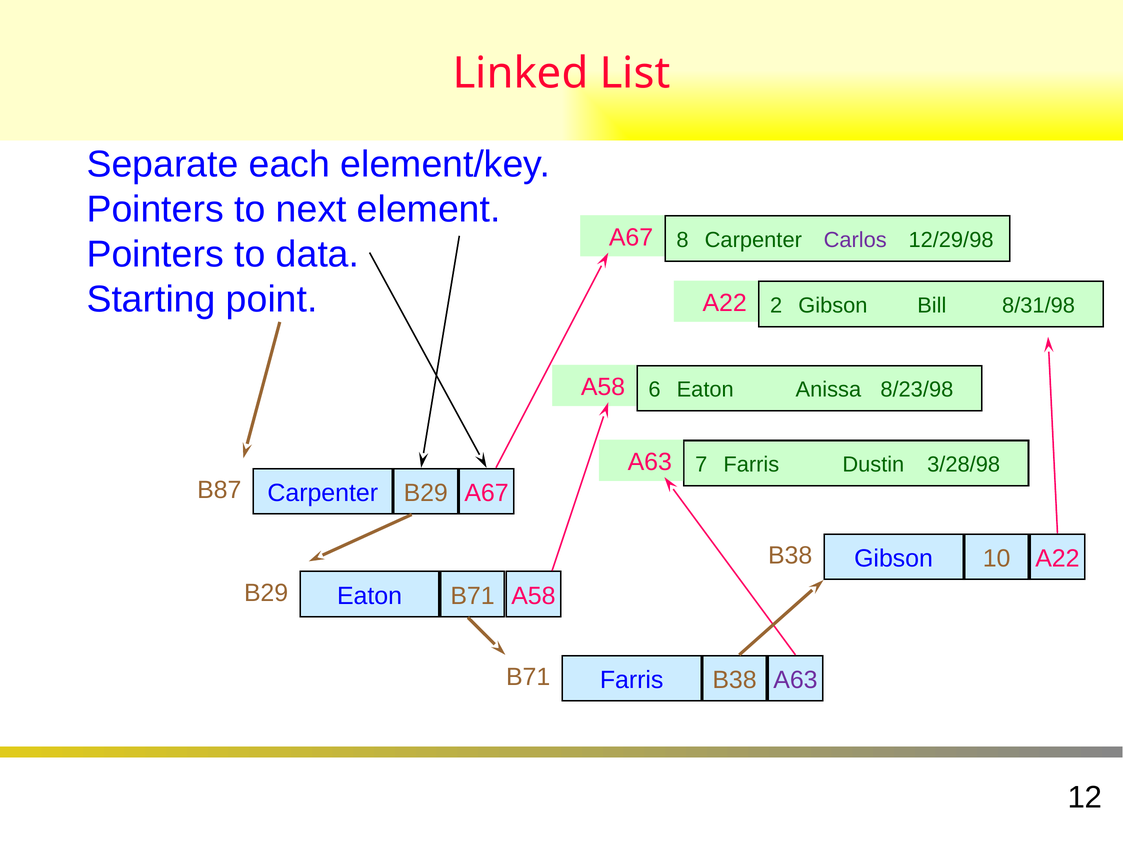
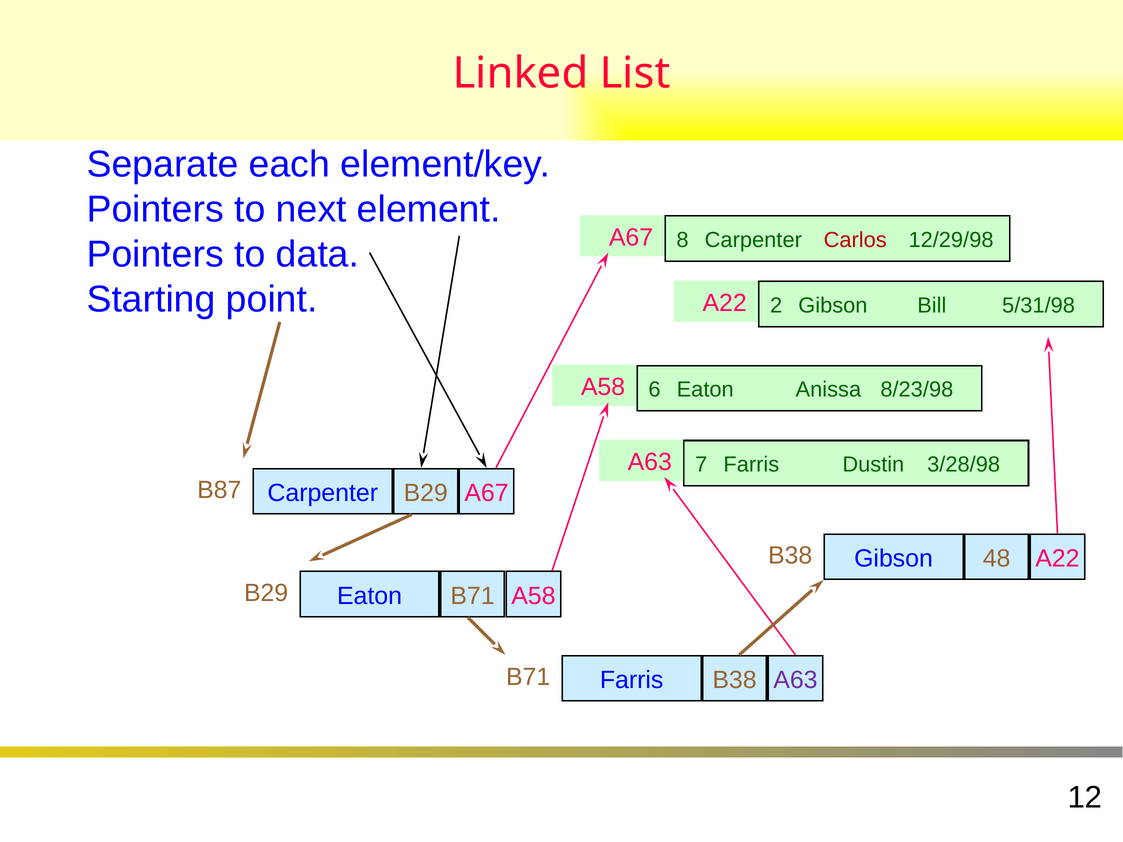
Carlos colour: purple -> red (855, 240)
8/31/98: 8/31/98 -> 5/31/98 (1039, 306)
10: 10 -> 48 (997, 559)
